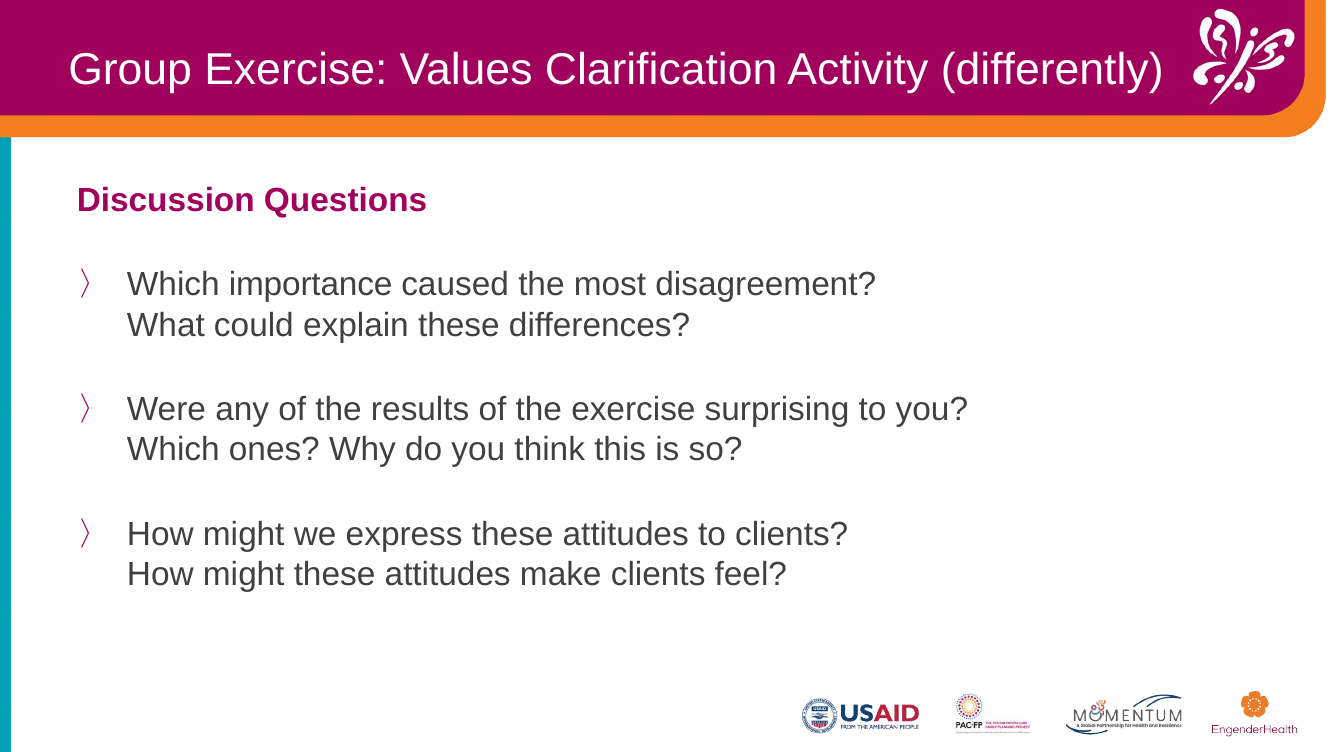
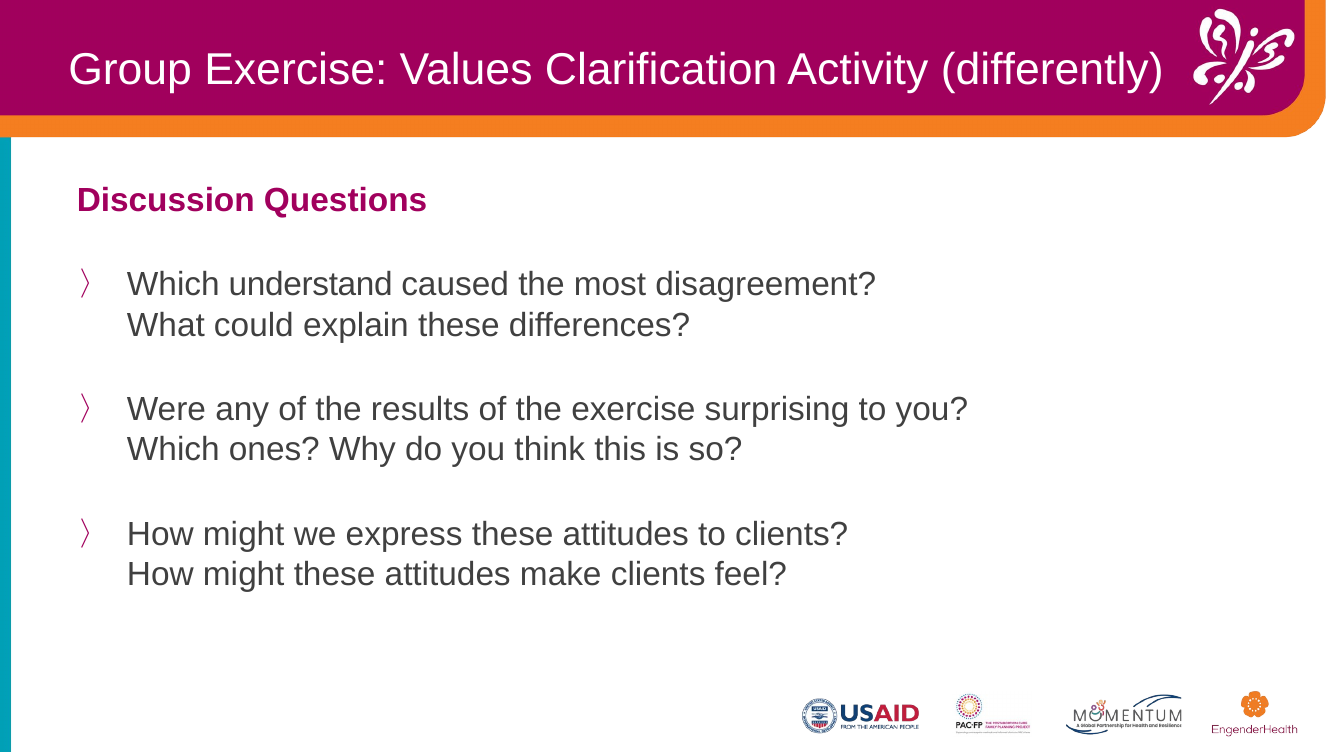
importance: importance -> understand (311, 285)
